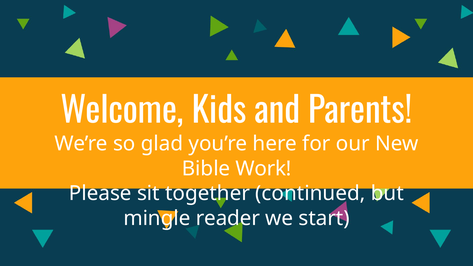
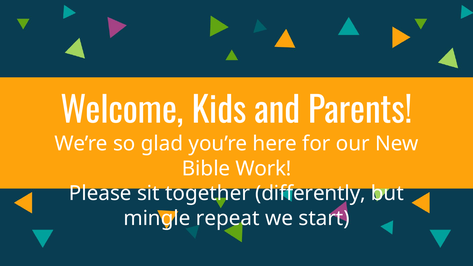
continued: continued -> differently (310, 193)
reader: reader -> repeat (228, 218)
